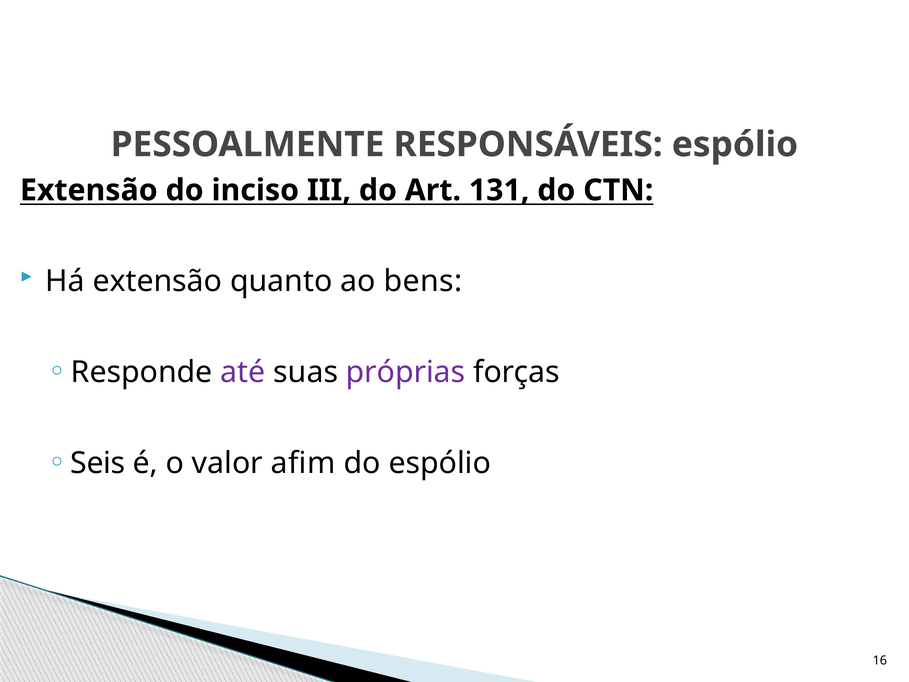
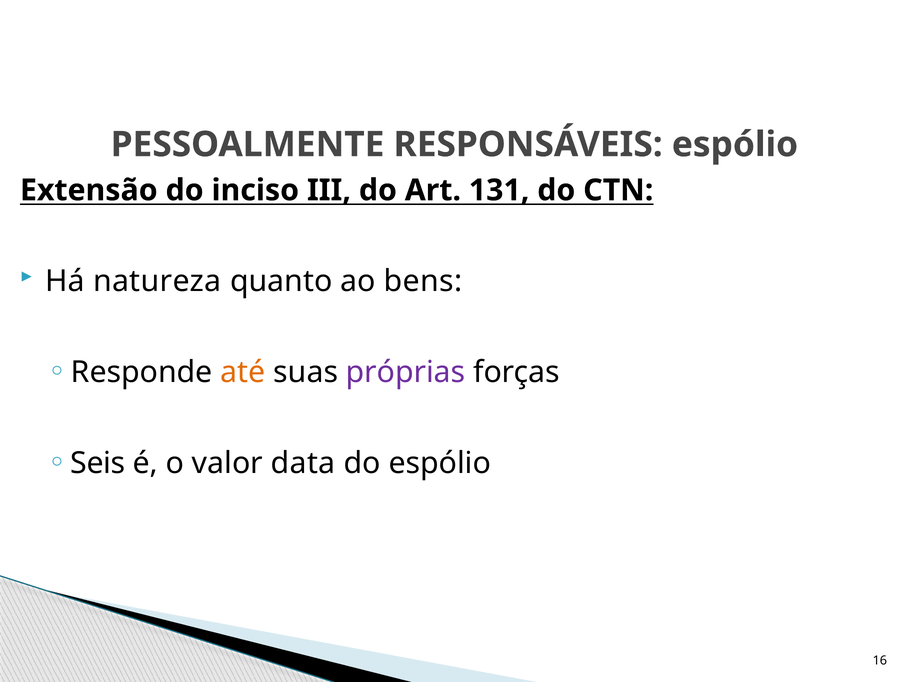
Há extensão: extensão -> natureza (157, 281)
até colour: purple -> orange (243, 372)
afim: afim -> data (303, 463)
